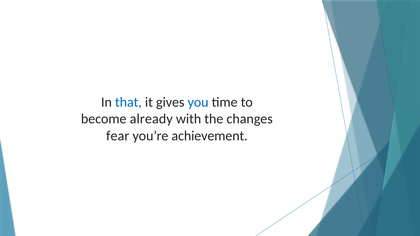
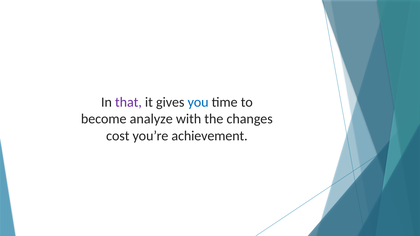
that colour: blue -> purple (128, 102)
already: already -> analyze (151, 119)
fear: fear -> cost (118, 136)
